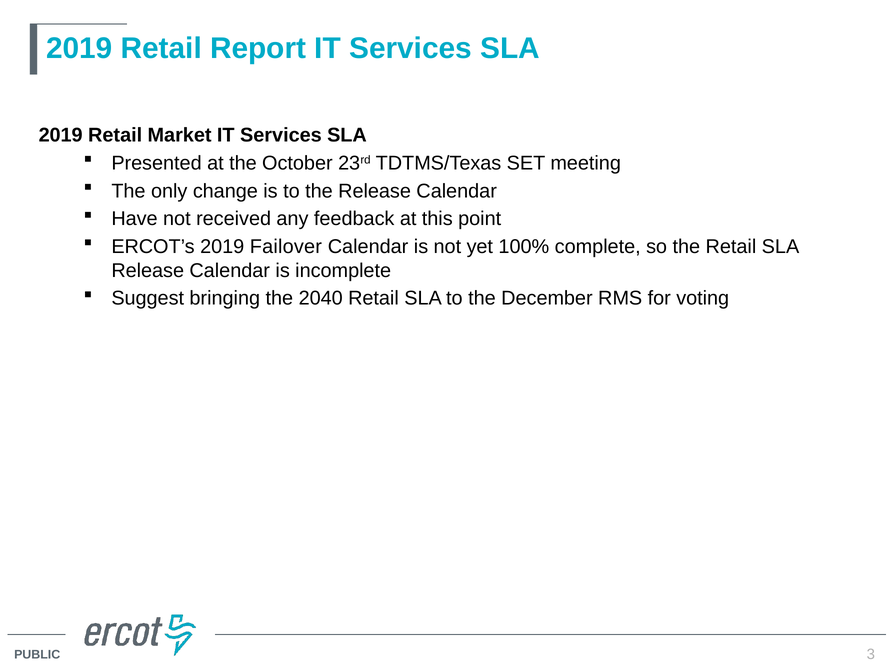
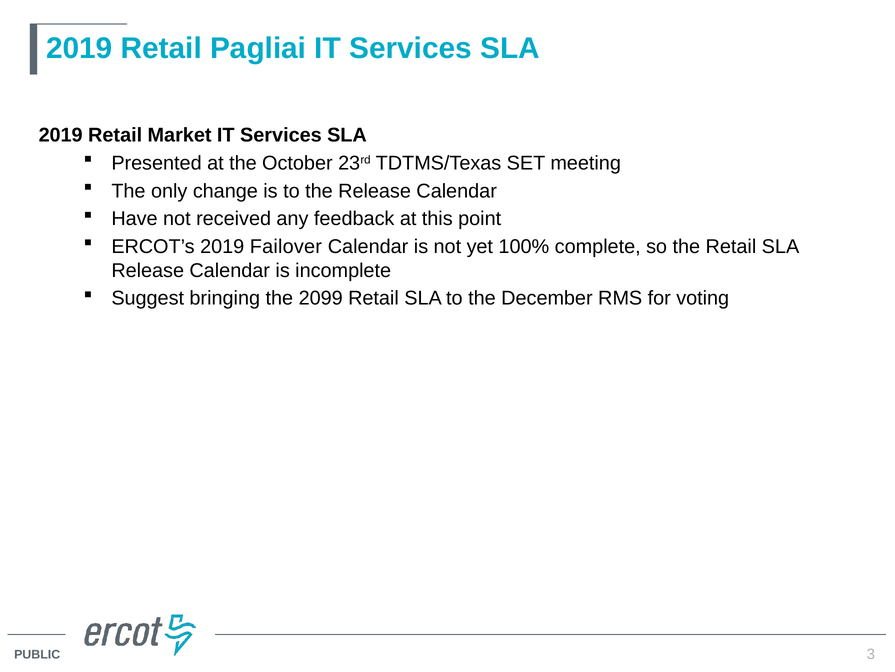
Report: Report -> Pagliai (258, 48)
2040: 2040 -> 2099 (321, 298)
